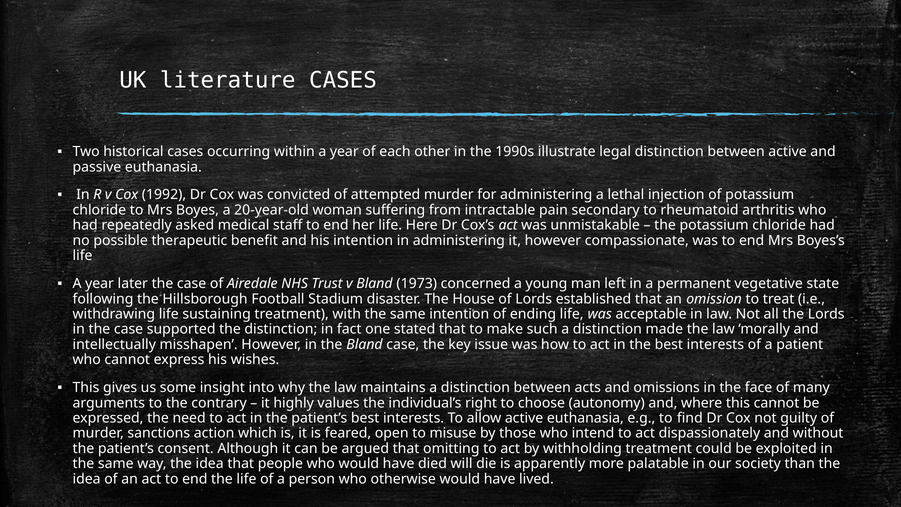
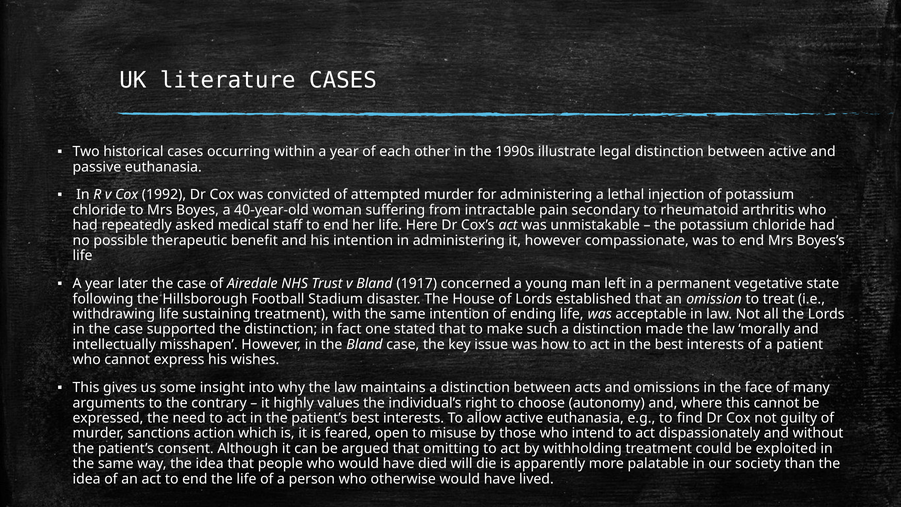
20-year-old: 20-year-old -> 40-year-old (272, 210)
1973: 1973 -> 1917 (417, 284)
